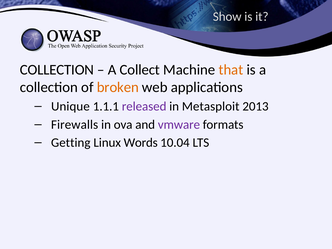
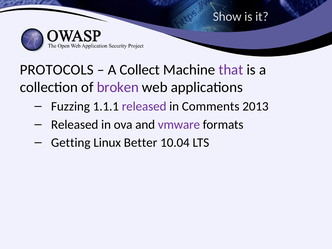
COLLECTION: COLLECTION -> PROTOCOLS (57, 70)
that colour: orange -> purple (231, 70)
broken colour: orange -> purple (118, 87)
Unique: Unique -> Fuzzing (70, 106)
Metasploit: Metasploit -> Comments (211, 106)
Firewalls: Firewalls -> Released (75, 125)
Words: Words -> Better (141, 143)
